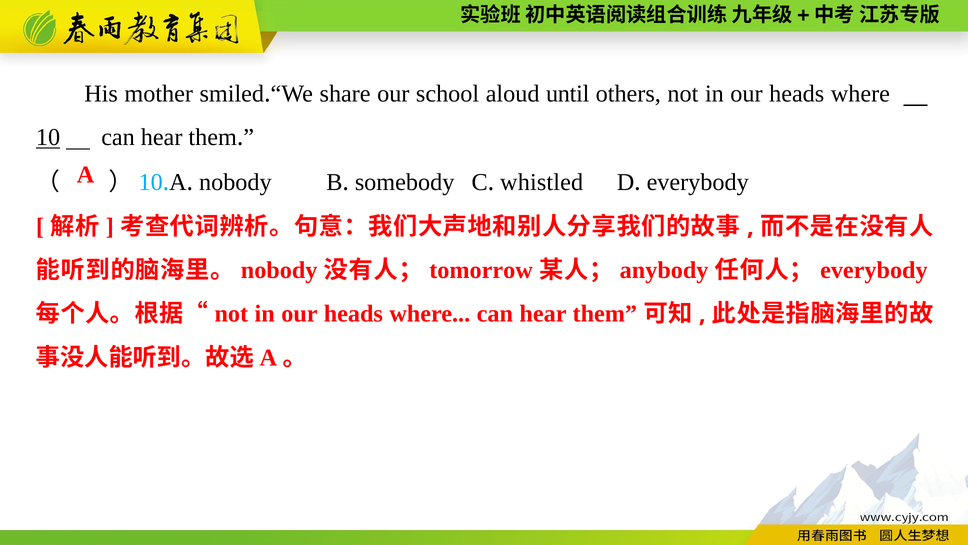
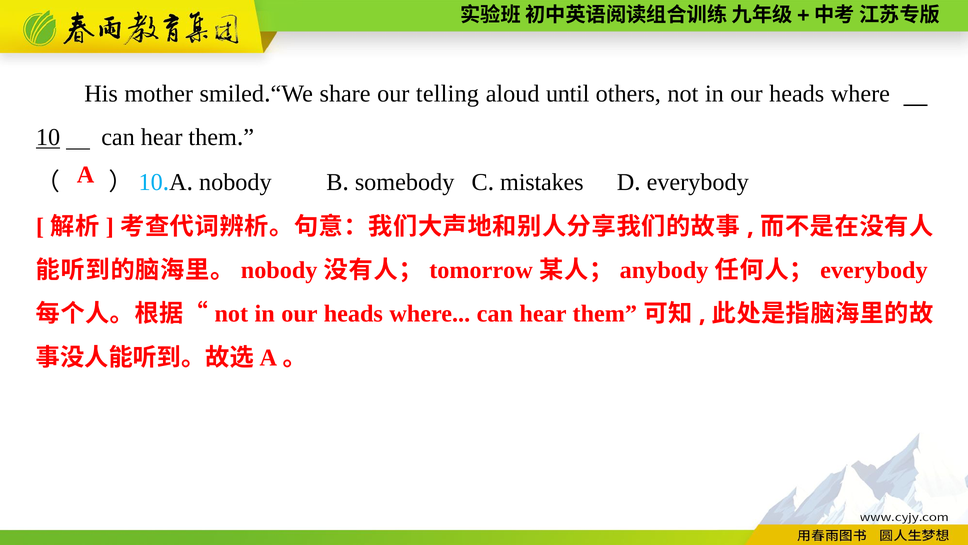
school: school -> telling (447, 94)
whistled: whistled -> mistakes (542, 182)
